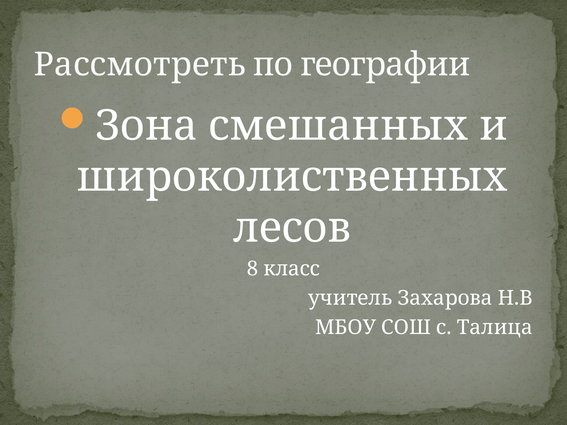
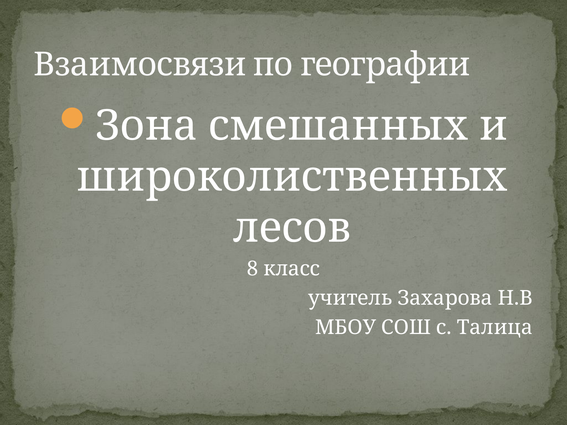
Рассмотреть: Рассмотреть -> Взаимосвязи (140, 65)
